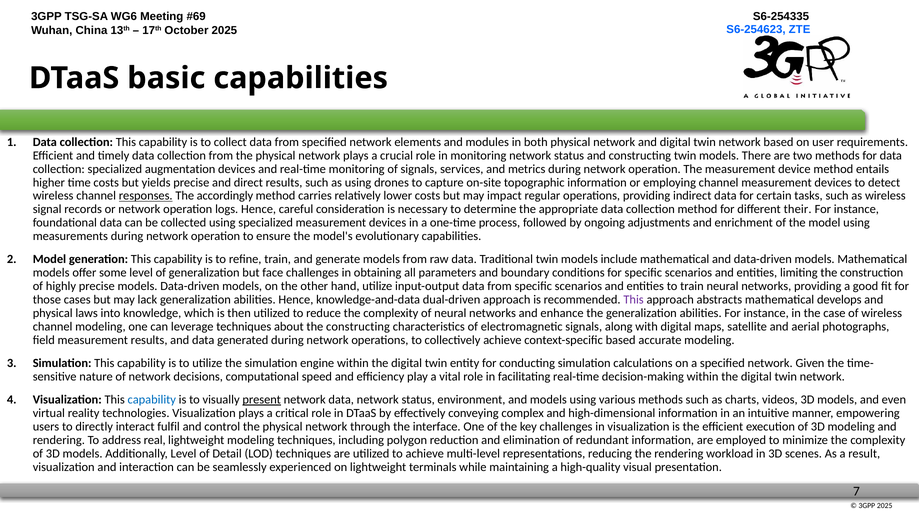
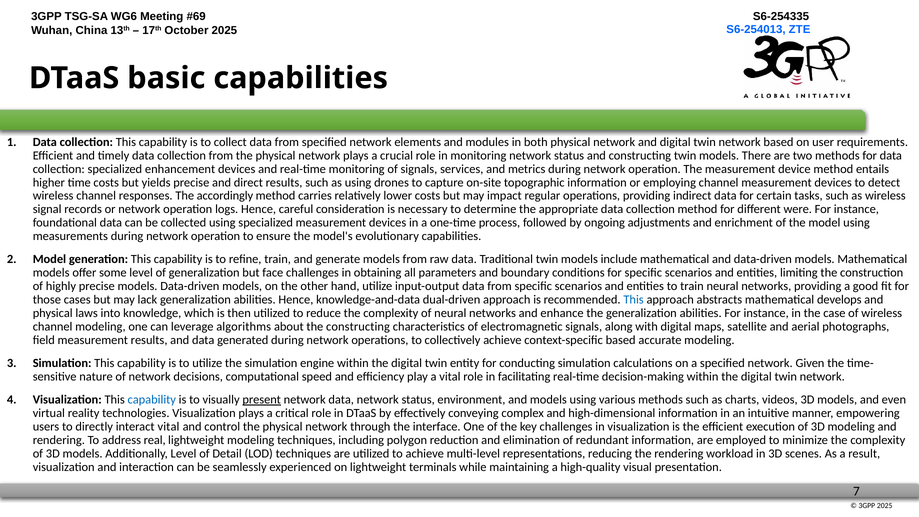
S6-254623: S6-254623 -> S6-254013 (756, 30)
augmentation: augmentation -> enhancement (180, 169)
responses underline: present -> none (146, 196)
their: their -> were (798, 209)
This colour: purple -> blue (634, 300)
leverage techniques: techniques -> algorithms (244, 327)
interact fulfil: fulfil -> vital (168, 426)
